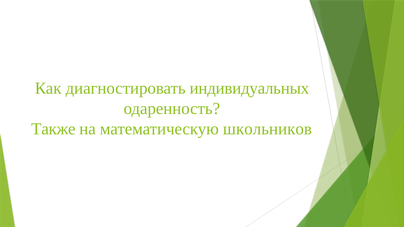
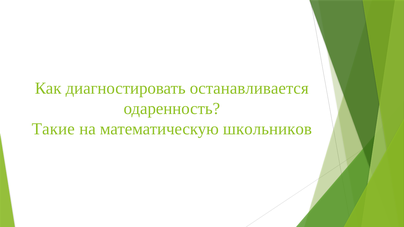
индивидуальных: индивидуальных -> останавливается (249, 89)
Также: Также -> Такие (53, 129)
